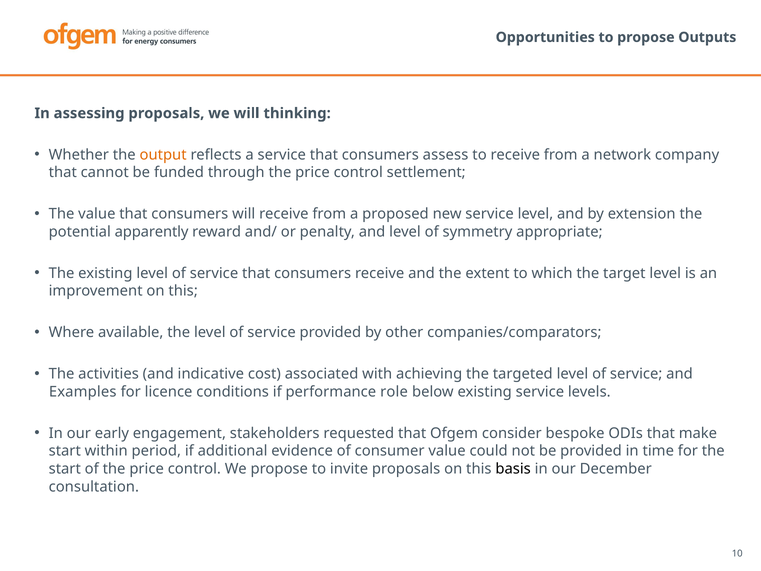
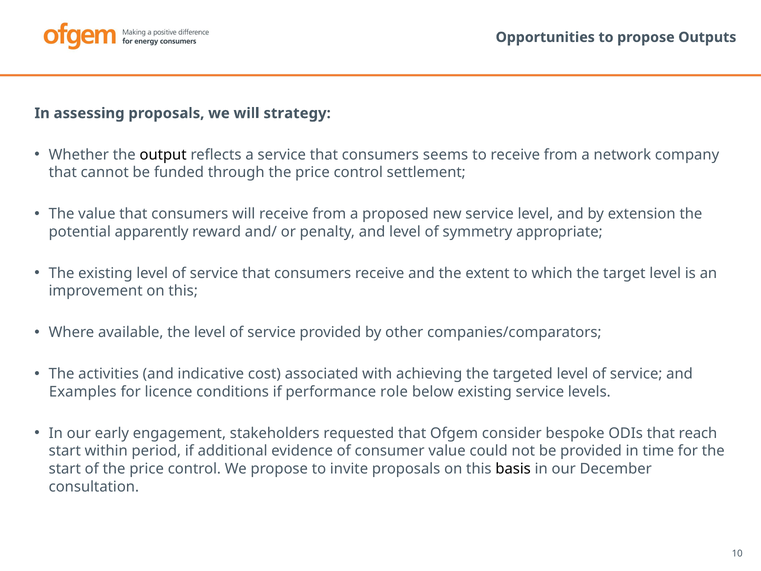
thinking: thinking -> strategy (297, 113)
output colour: orange -> black (163, 155)
assess: assess -> seems (446, 155)
make: make -> reach (698, 433)
